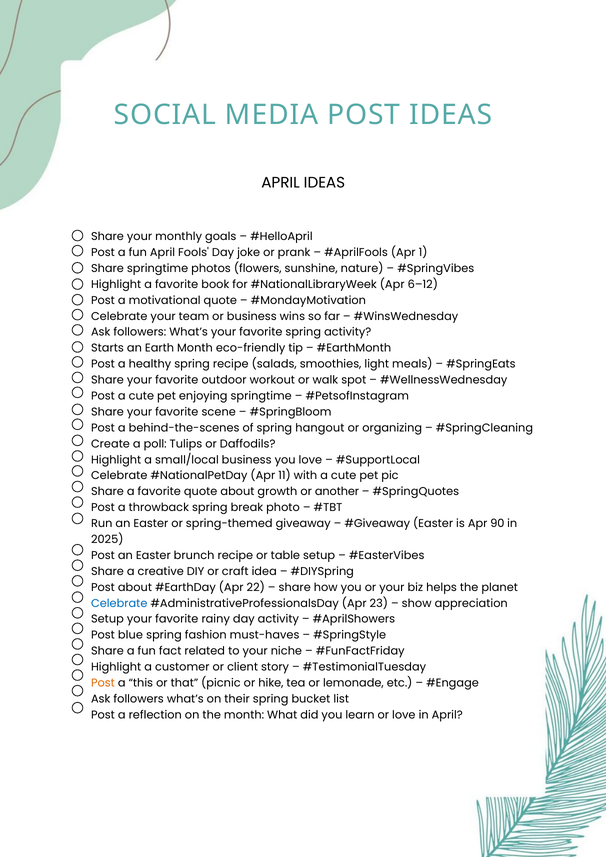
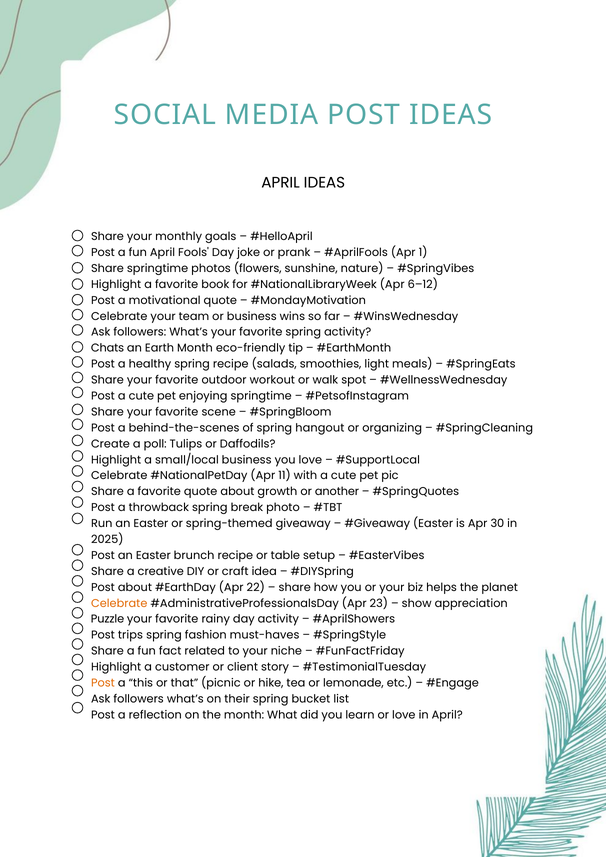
Starts: Starts -> Chats (107, 348)
90: 90 -> 30 (497, 523)
Celebrate colour: blue -> orange (119, 603)
Setup: Setup -> Puzzle (107, 619)
blue: blue -> trips (130, 635)
